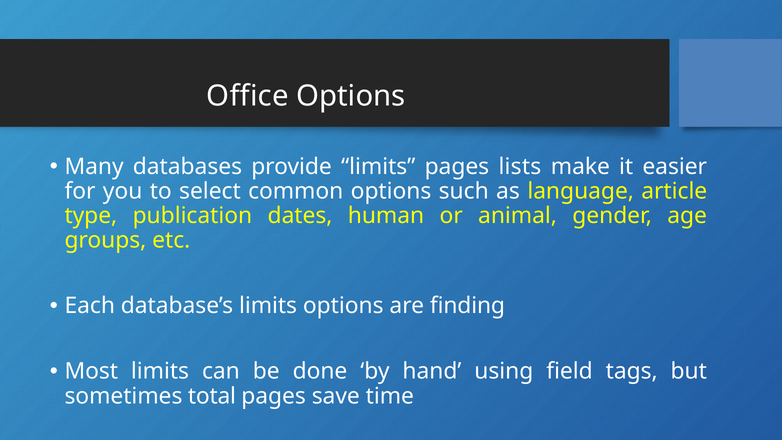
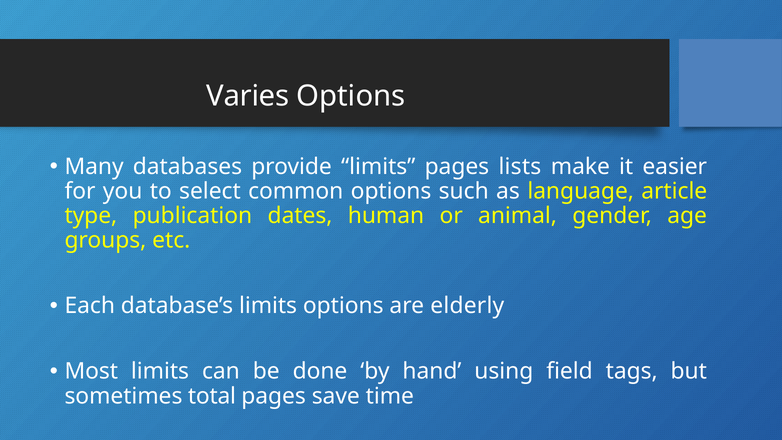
Office: Office -> Varies (248, 96)
finding: finding -> elderly (467, 306)
